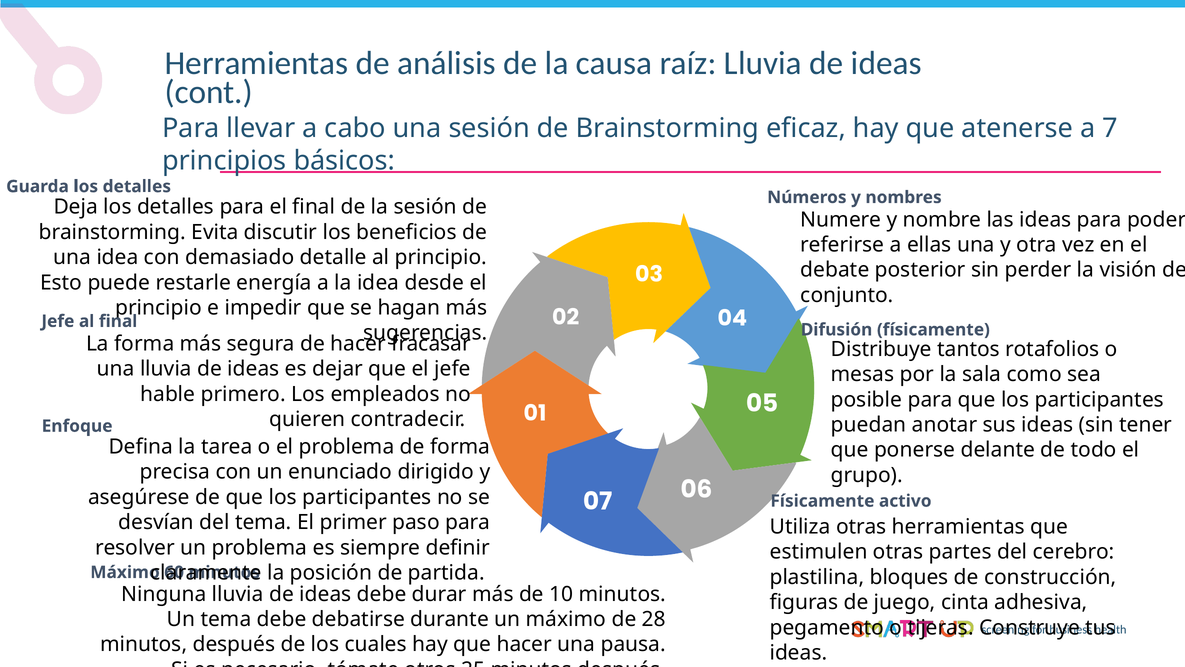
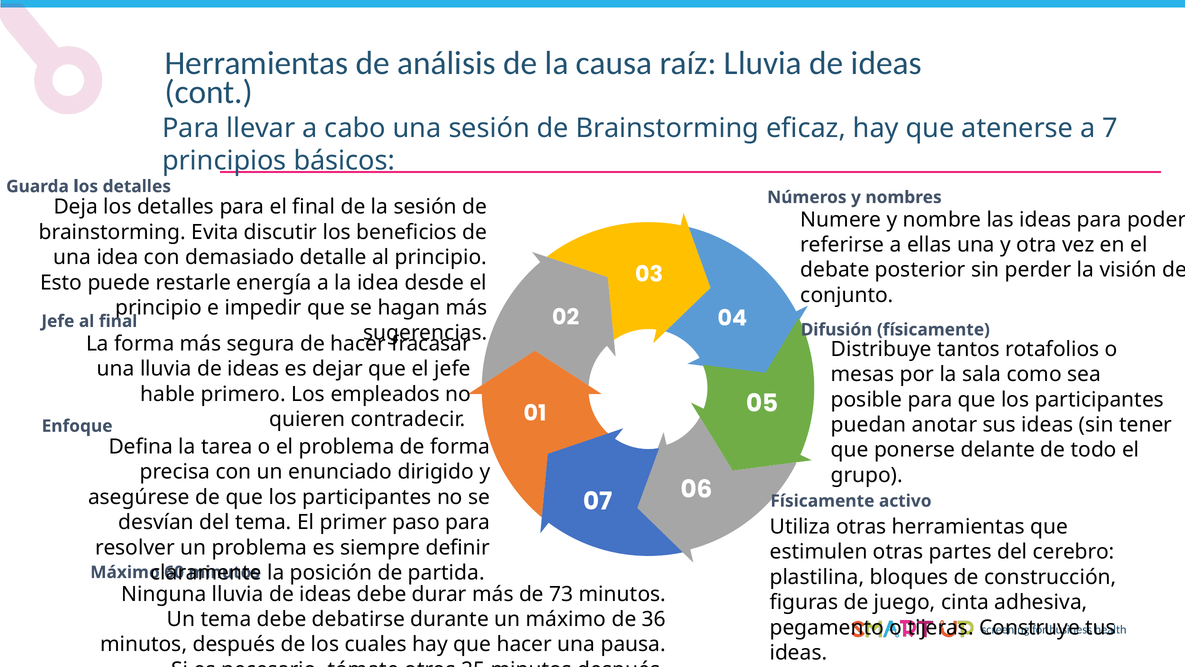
10: 10 -> 73 (561, 594)
28: 28 -> 36 (654, 619)
